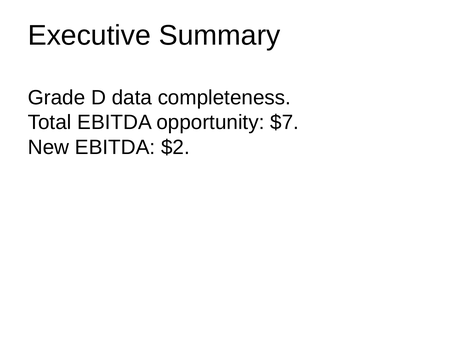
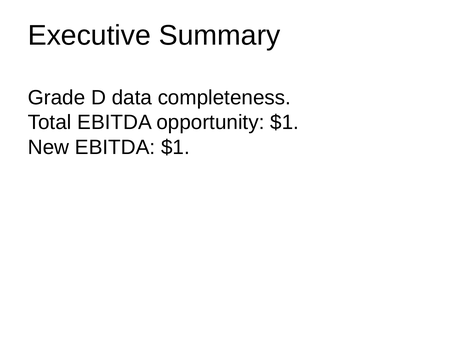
opportunity $7: $7 -> $1 (285, 122)
EBITDA $2: $2 -> $1 (175, 147)
